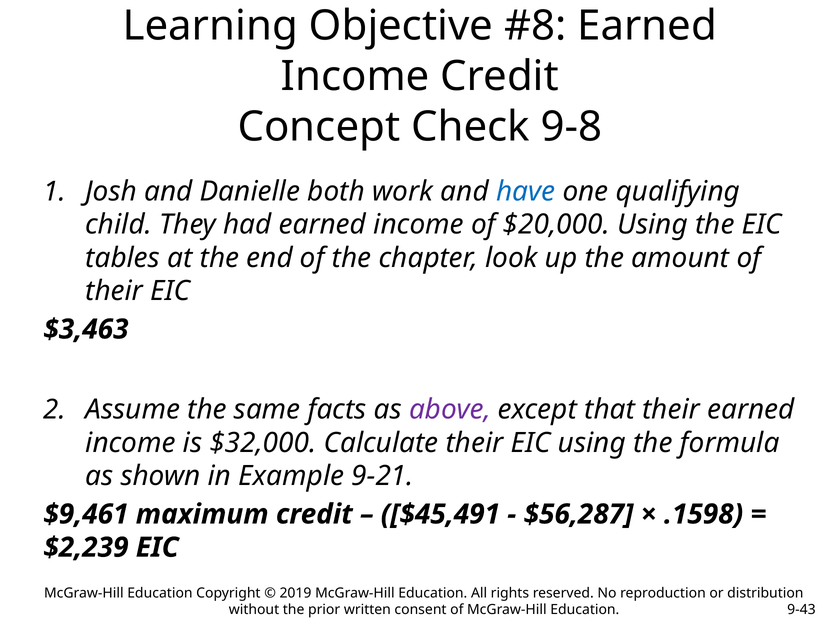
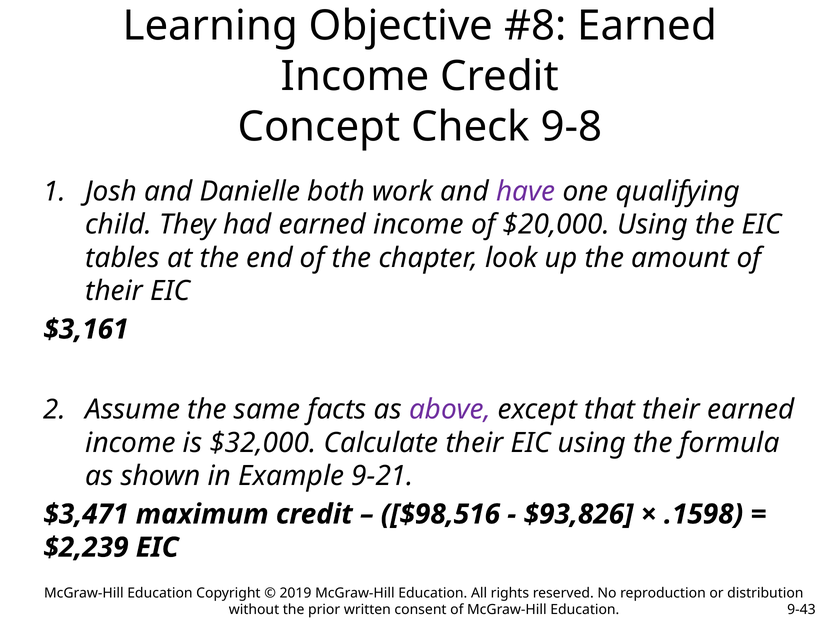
have colour: blue -> purple (526, 191)
$3,463: $3,463 -> $3,161 (86, 329)
$9,461: $9,461 -> $3,471 (86, 514)
$45,491: $45,491 -> $98,516 (440, 514)
$56,287: $56,287 -> $93,826 (579, 514)
